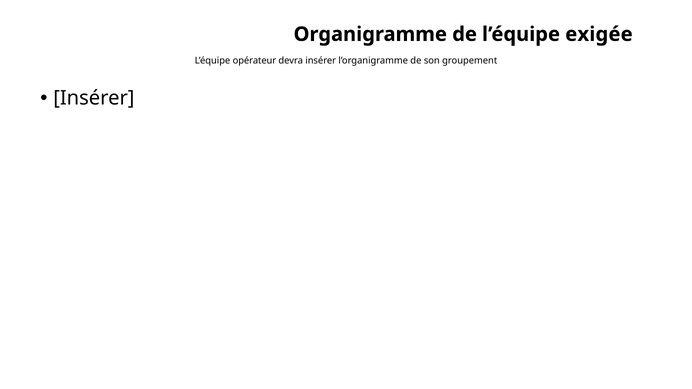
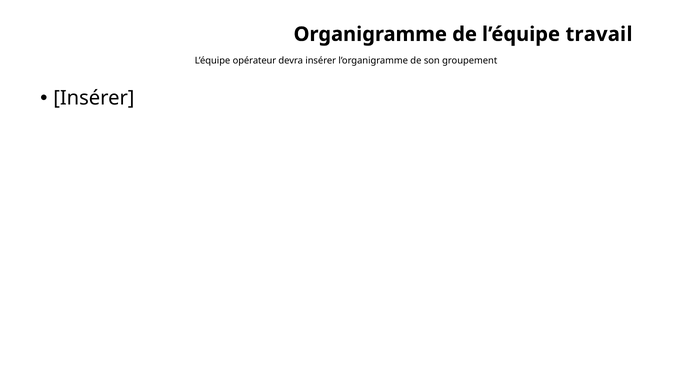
exigée: exigée -> travail (599, 34)
